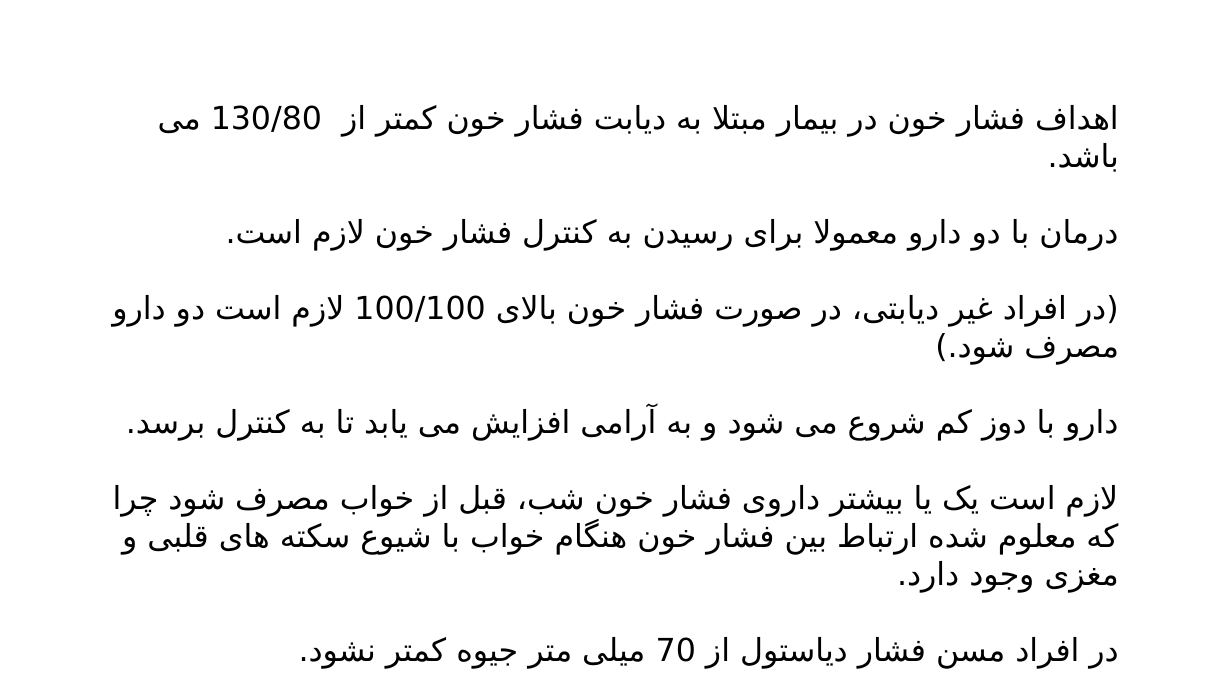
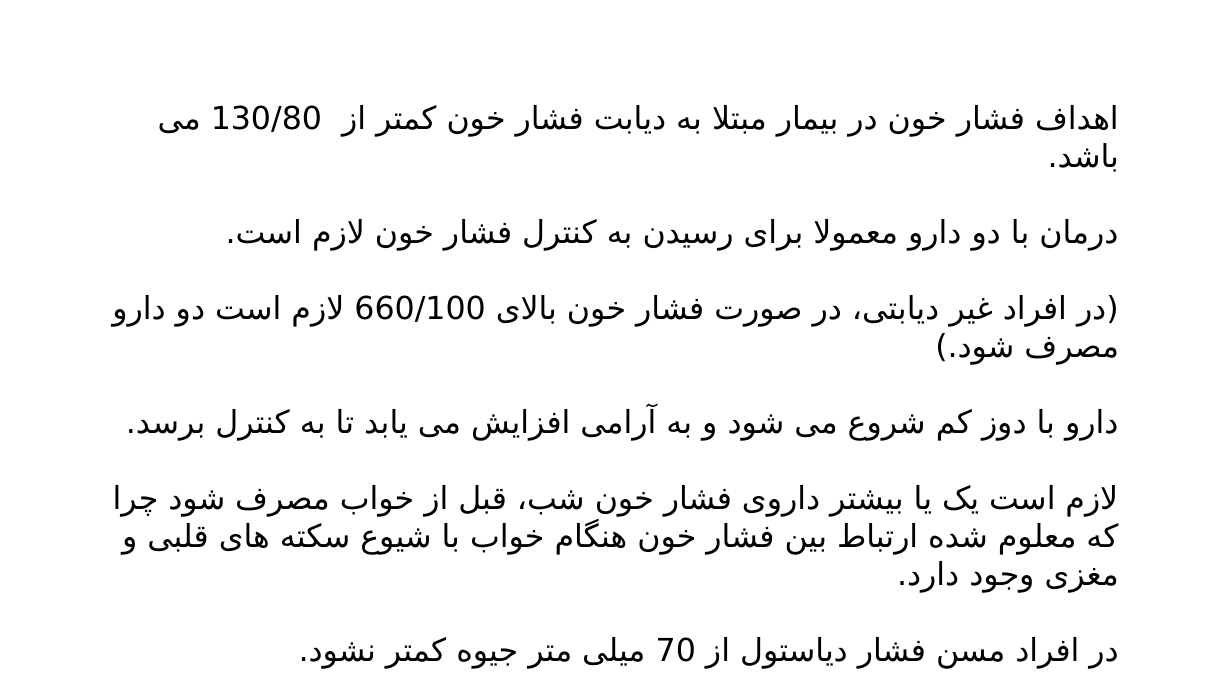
100/100: 100/100 -> 660/100 (420, 309)
